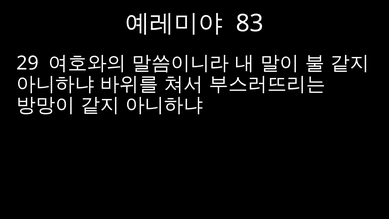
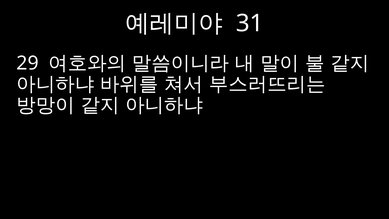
83: 83 -> 31 (250, 23)
